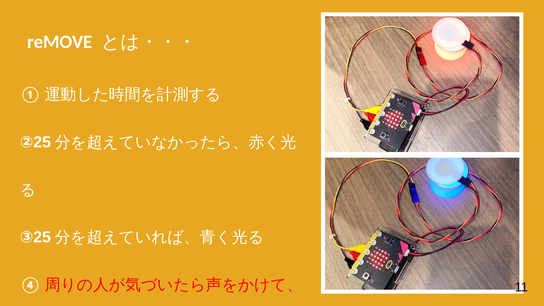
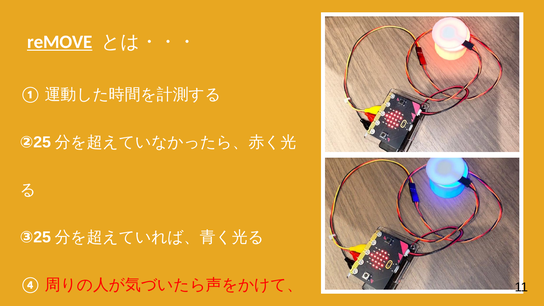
reMOVE underline: none -> present (60, 42)
